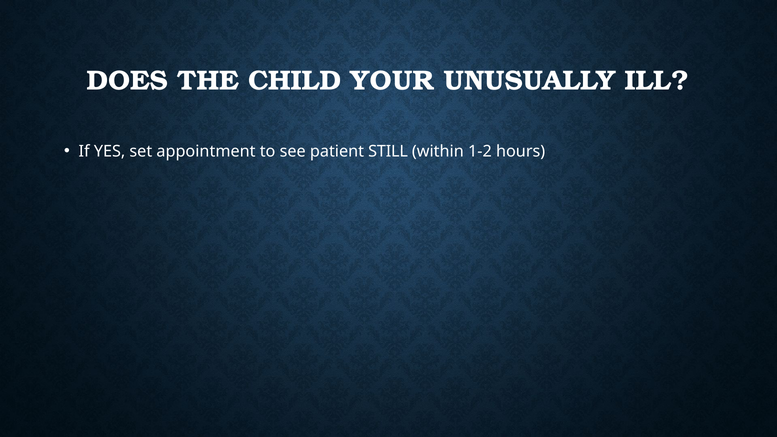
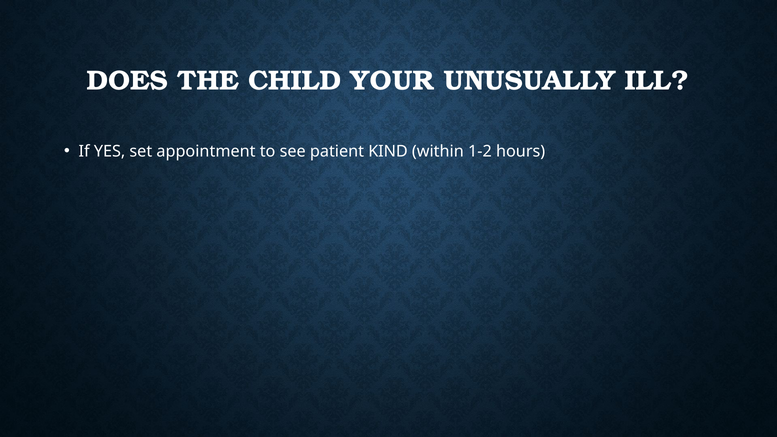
STILL: STILL -> KIND (388, 151)
